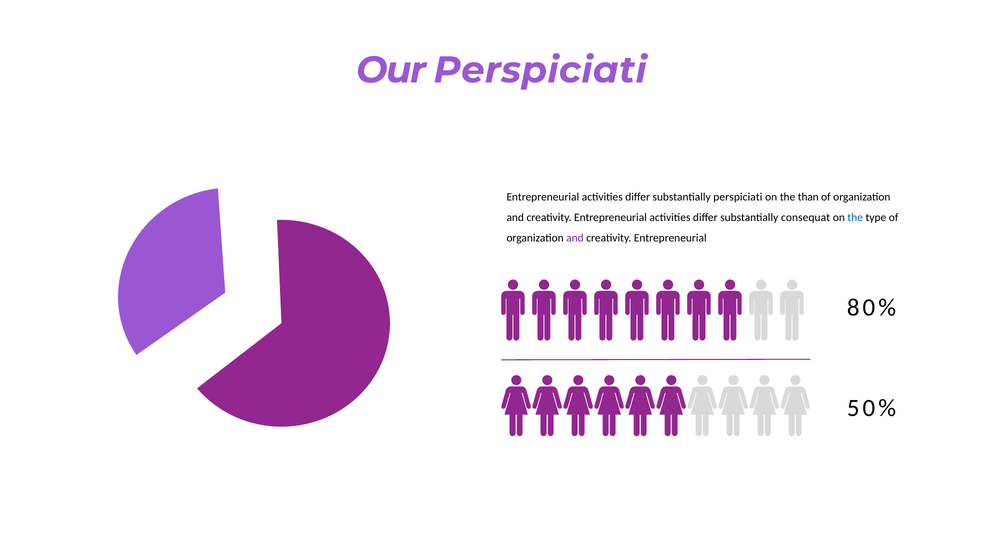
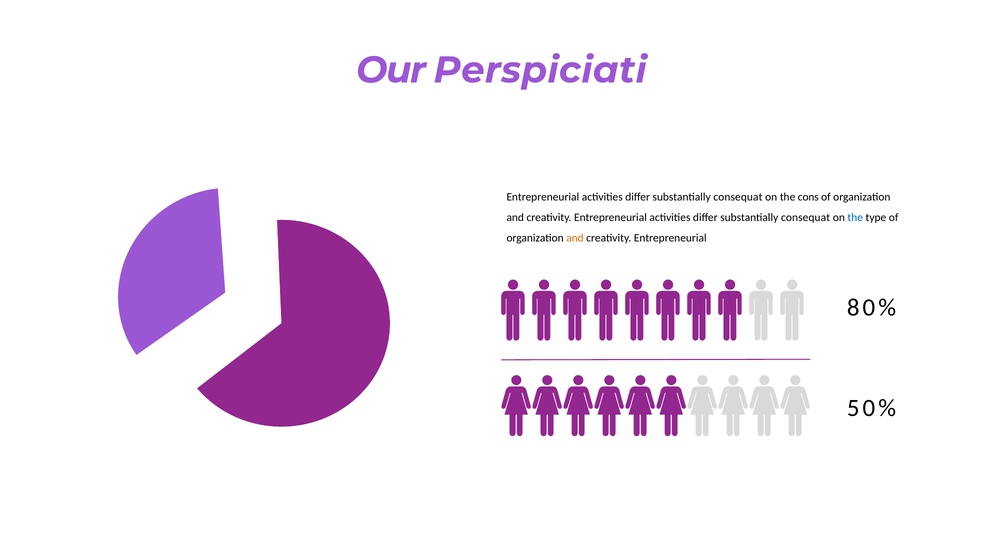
perspiciati: perspiciati -> consequat (738, 197)
than: than -> cons (808, 197)
and colour: purple -> orange (575, 238)
